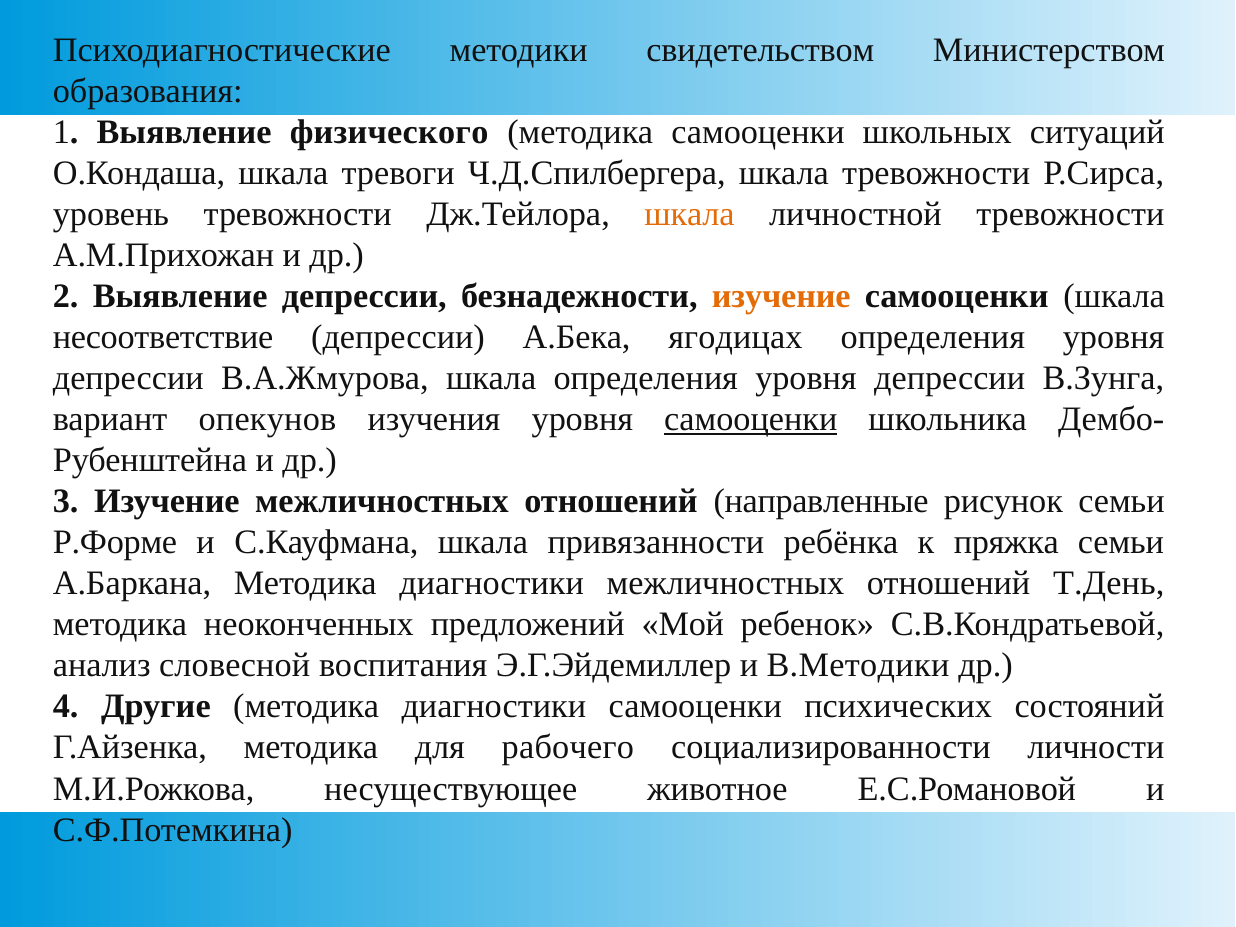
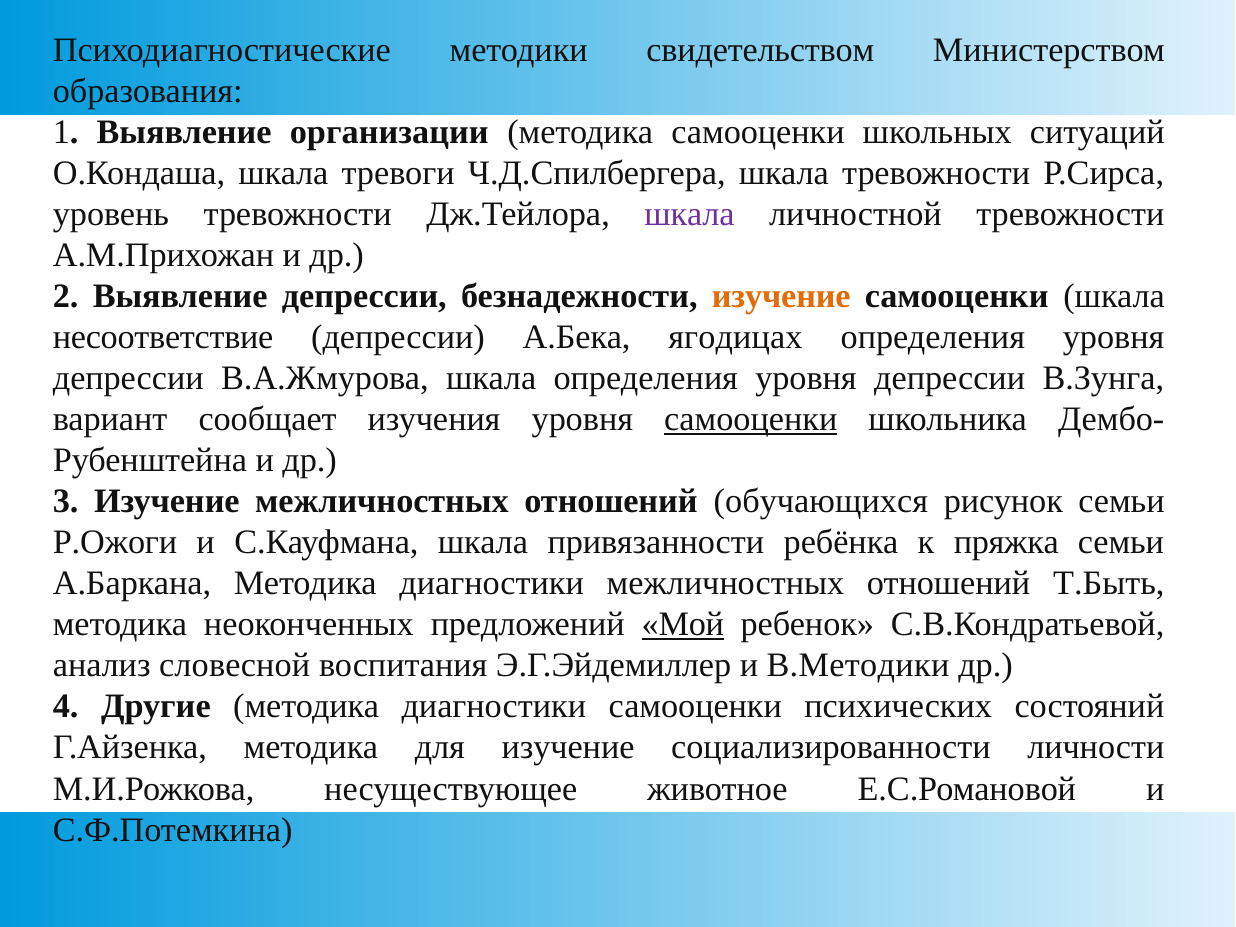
физического: физического -> организации (389, 132)
шкала colour: orange -> purple (689, 214)
опекунов: опекунов -> сообщает (268, 419)
направленные: направленные -> обучающихся (821, 501)
Р.Форме: Р.Форме -> Р.Ожоги (115, 542)
Т.День: Т.День -> Т.Быть (1109, 583)
Мой underline: none -> present (683, 624)
для рабочего: рабочего -> изучение (568, 748)
